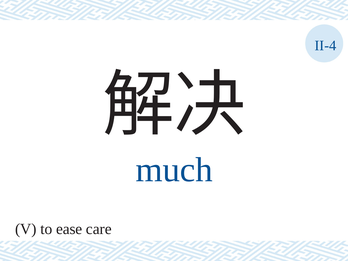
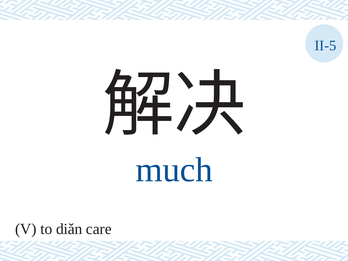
II-4: II-4 -> II-5 (326, 46)
ease: ease -> diǎn (69, 229)
